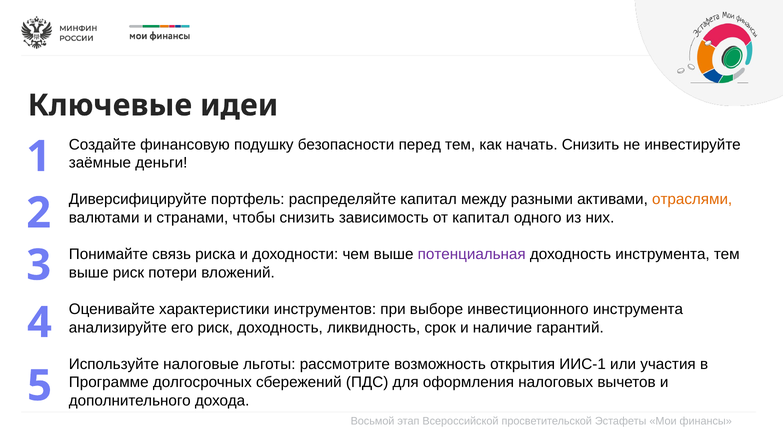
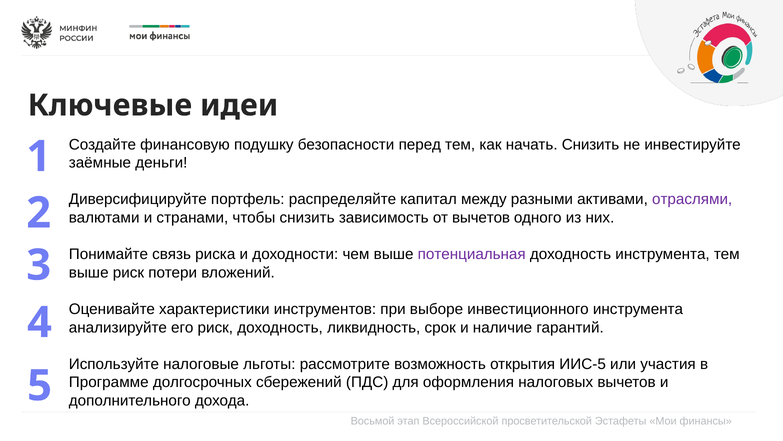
отраслями colour: orange -> purple (692, 199)
от капитал: капитал -> вычетов (481, 217)
ИИС-1: ИИС-1 -> ИИС-5 (583, 364)
